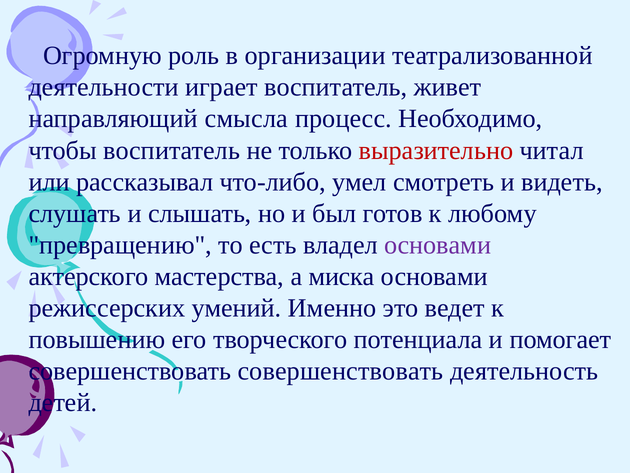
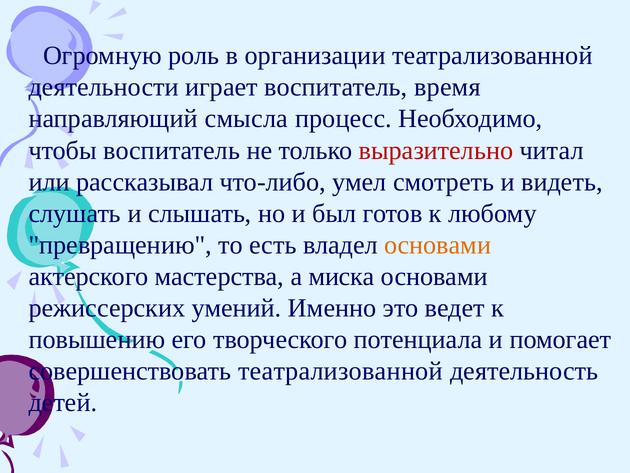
живет: живет -> время (447, 87)
основами colour: purple -> orange (438, 245)
совершенствовать совершенствовать: совершенствовать -> театрализованной (340, 371)
